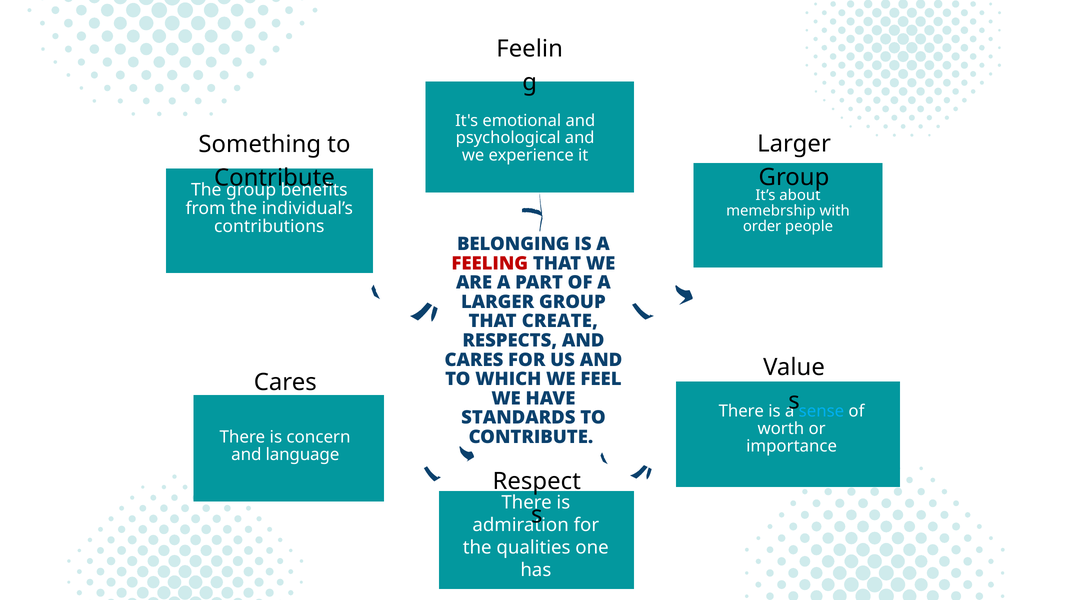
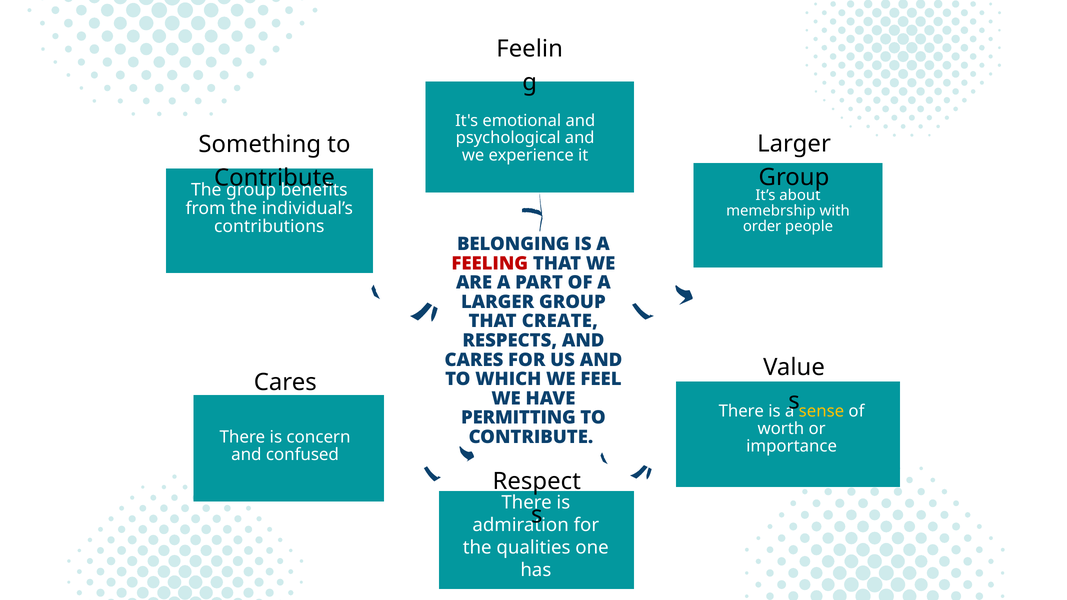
sense colour: light blue -> yellow (821, 411)
STANDARDS: STANDARDS -> PERMITTING (518, 418)
language: language -> confused (302, 455)
